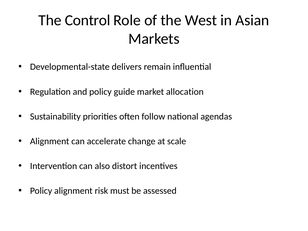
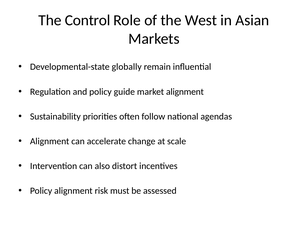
delivers: delivers -> globally (127, 67)
market allocation: allocation -> alignment (185, 92)
